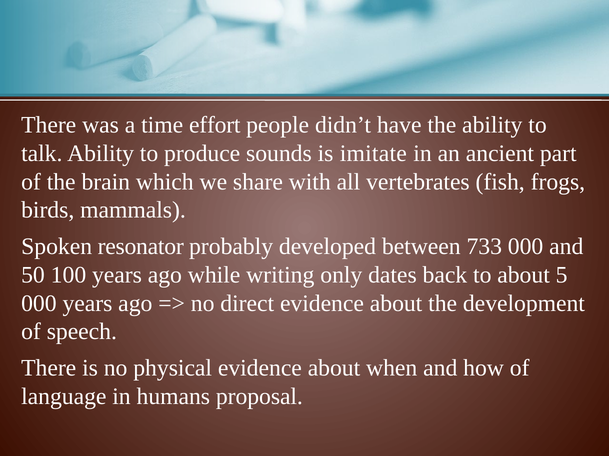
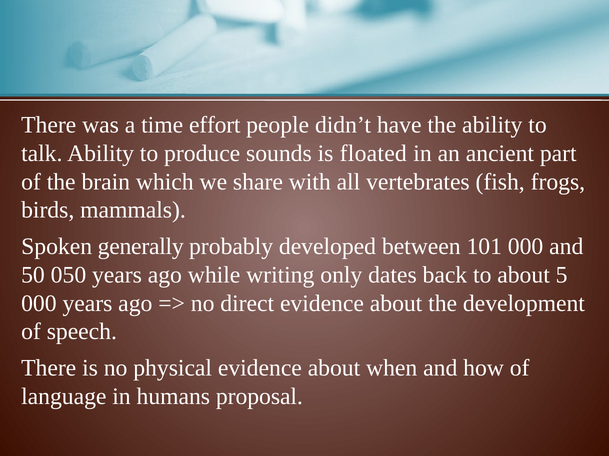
imitate: imitate -> floated (373, 154)
resonator: resonator -> generally (141, 247)
733: 733 -> 101 (484, 247)
100: 100 -> 050 (68, 275)
